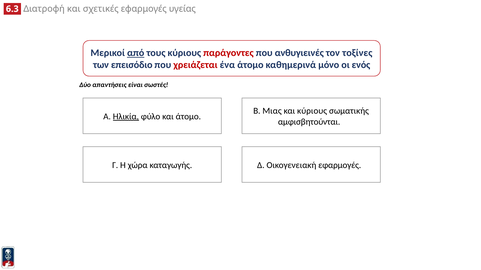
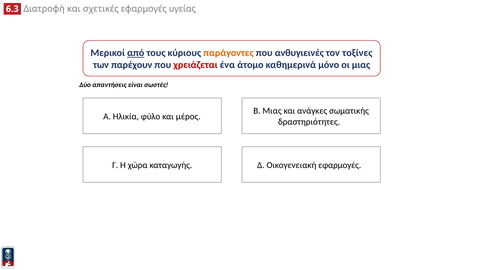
παράγοντες colour: red -> orange (228, 53)
επεισόδιο: επεισόδιο -> παρέχουν (132, 65)
οι ενός: ενός -> μιας (361, 65)
και κύριους: κύριους -> ανάγκες (312, 111)
Ηλικία underline: present -> none (126, 117)
και άτομο: άτομο -> μέρος (188, 117)
αμφισβητούνται: αμφισβητούνται -> δραστηριότητες (309, 122)
